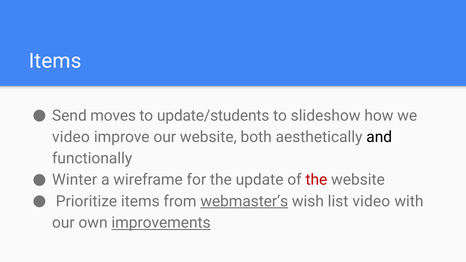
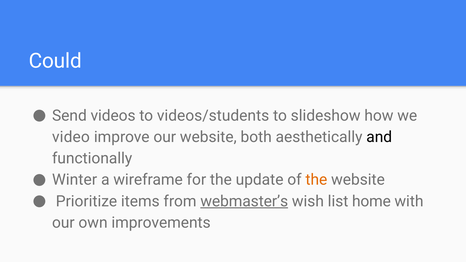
Items: Items -> Could (55, 61)
moves: moves -> videos (113, 116)
update/students: update/students -> videos/students (213, 116)
the colour: red -> orange (316, 180)
list video: video -> home (371, 201)
improvements underline: present -> none (161, 223)
